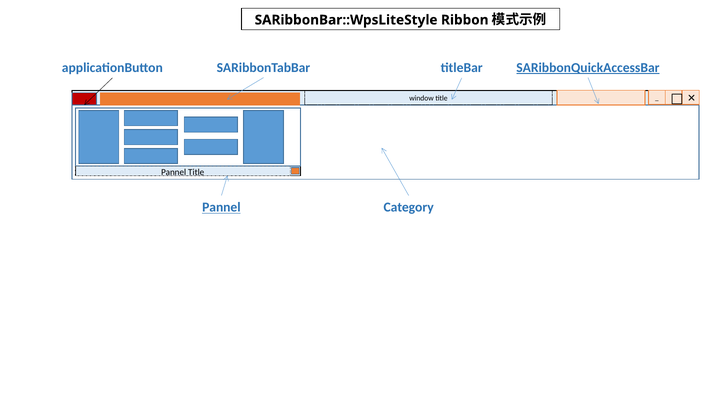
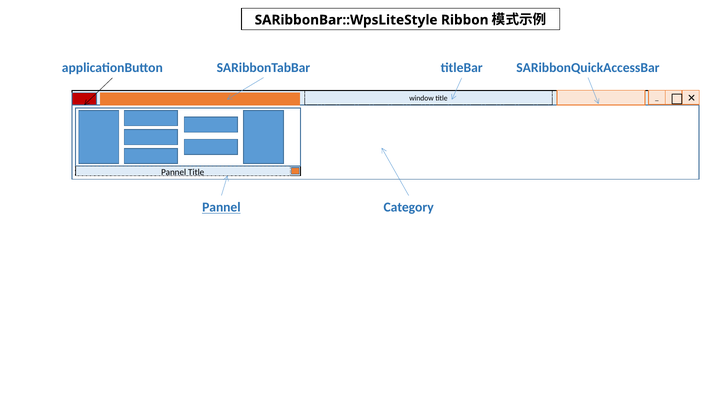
SARibbonQuickAccessBar underline: present -> none (588, 68)
